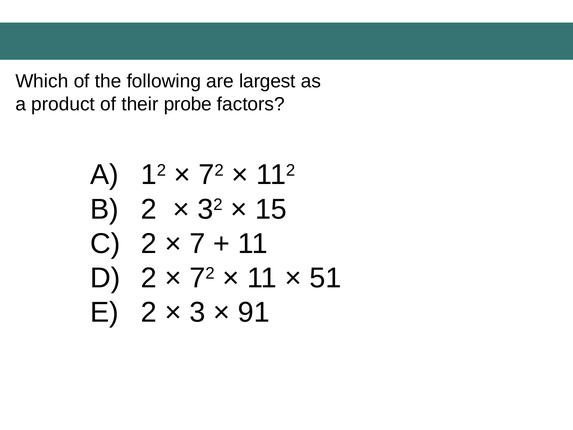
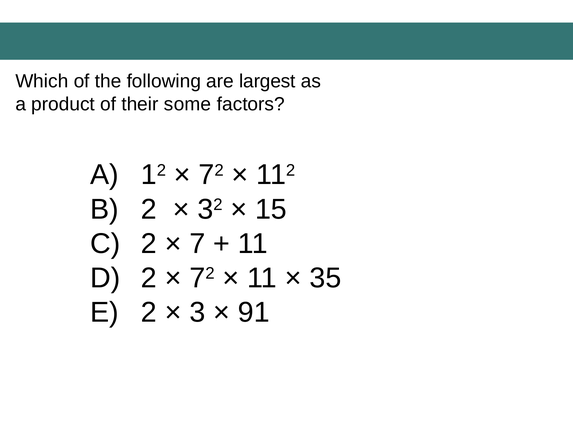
probe: probe -> some (188, 104)
51: 51 -> 35 (325, 278)
